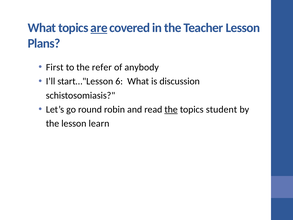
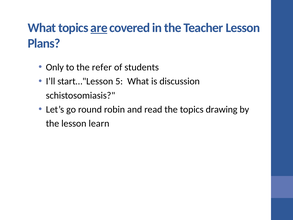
First: First -> Only (55, 67)
anybody: anybody -> students (142, 67)
6: 6 -> 5 (119, 81)
the underline: present -> none (171, 109)
student: student -> drawing (222, 109)
